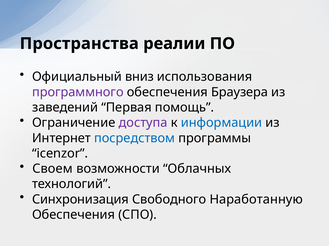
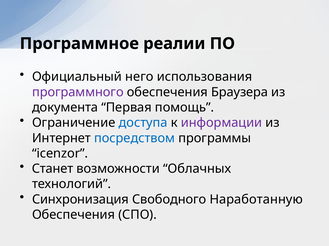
Пространства: Пространства -> Программное (79, 44)
вниз: вниз -> него (139, 77)
заведений: заведений -> документа (65, 108)
доступа colour: purple -> blue (143, 123)
информации colour: blue -> purple (222, 123)
Своем: Своем -> Станет (53, 169)
